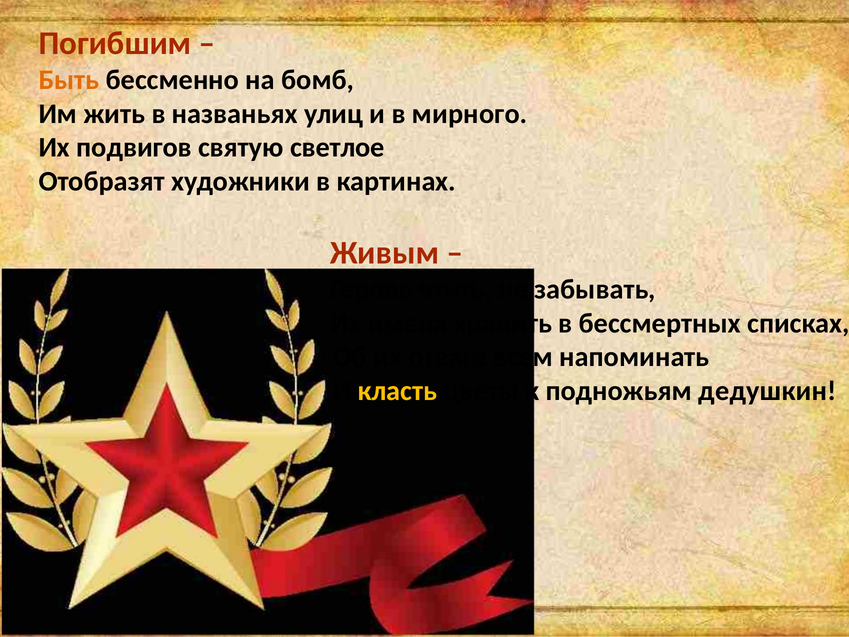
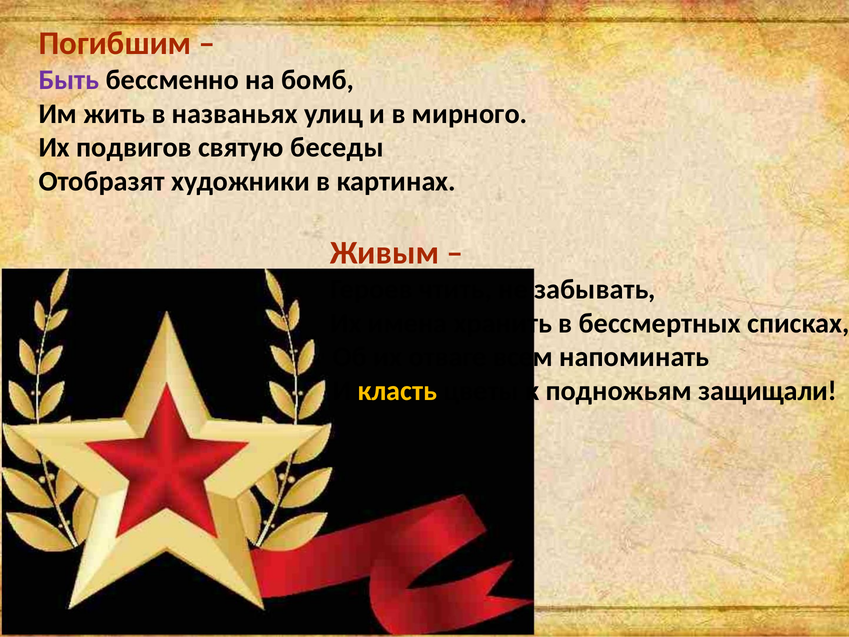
Быть colour: orange -> purple (69, 80)
светлое: светлое -> беседы (337, 147)
дедушкин: дедушкин -> защищали (768, 391)
